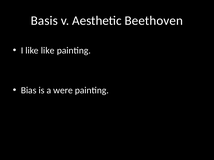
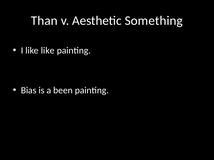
Basis: Basis -> Than (44, 21)
Beethoven: Beethoven -> Something (154, 21)
were: were -> been (63, 91)
